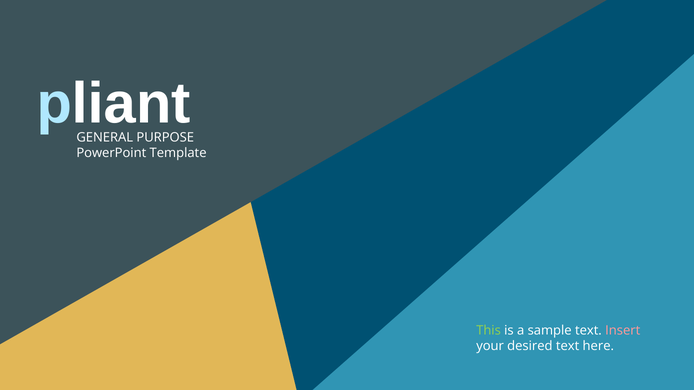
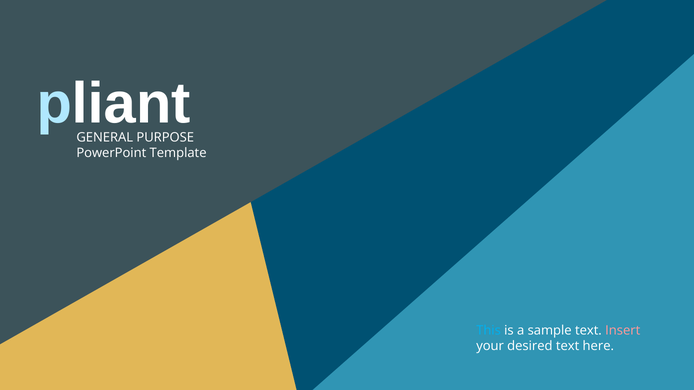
This colour: light green -> light blue (489, 331)
